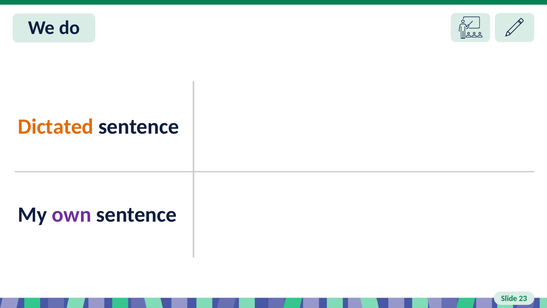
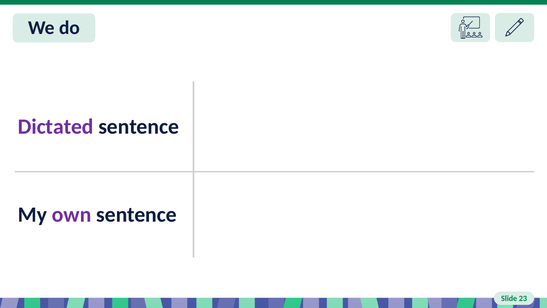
Dictated colour: orange -> purple (56, 127)
